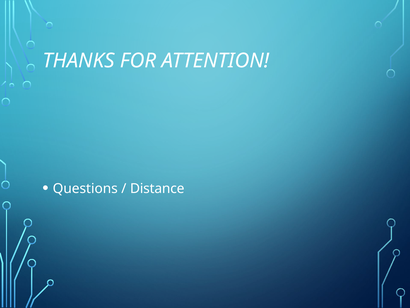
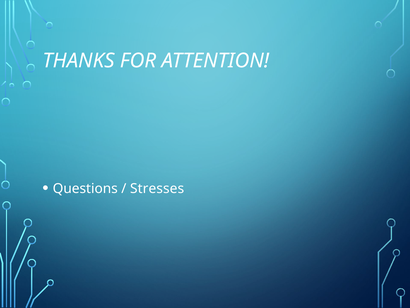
Distance: Distance -> Stresses (157, 188)
